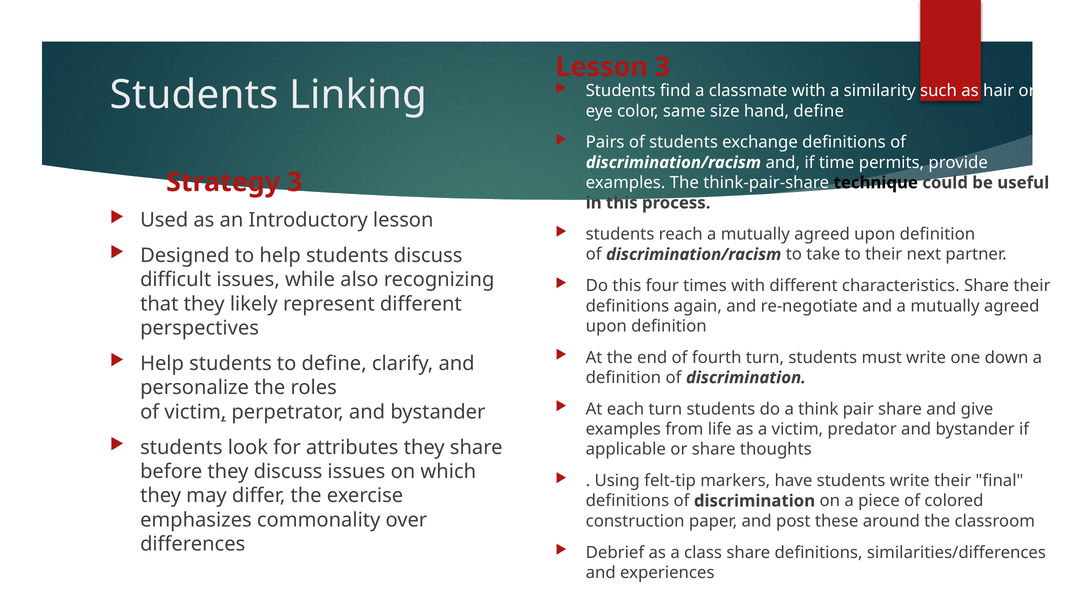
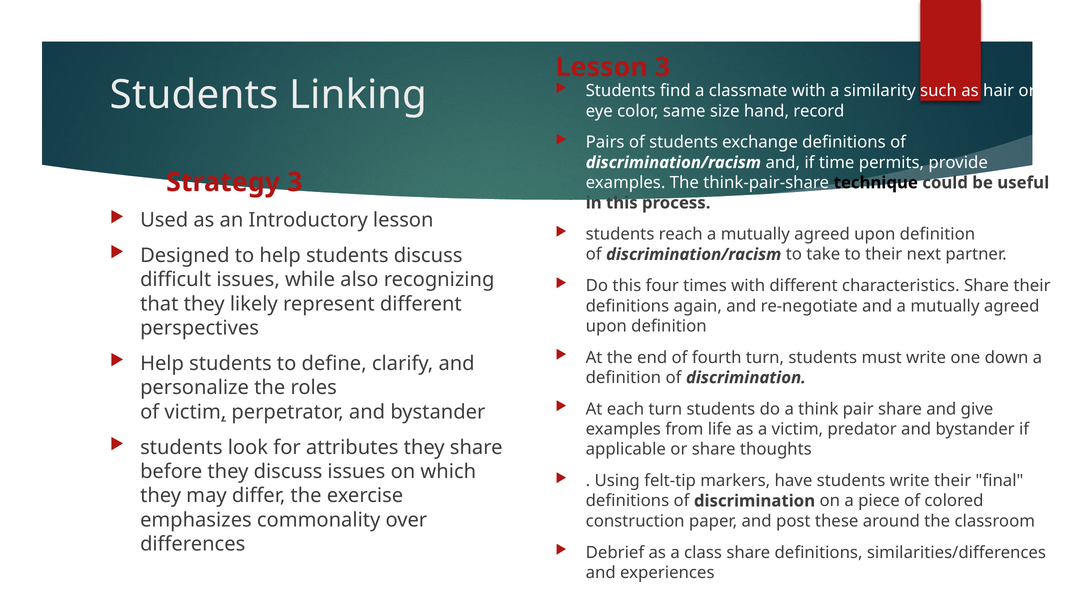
hand define: define -> record (819, 111)
